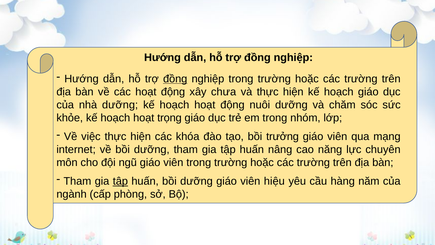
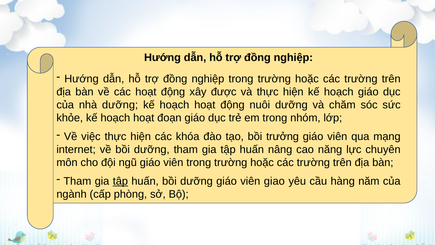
đồng underline: present -> none (175, 79)
chưa: chưa -> được (224, 92)
trọng: trọng -> đoạn (169, 118)
hiệu: hiệu -> giao (274, 181)
